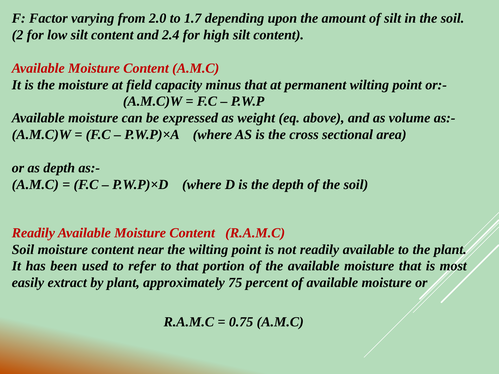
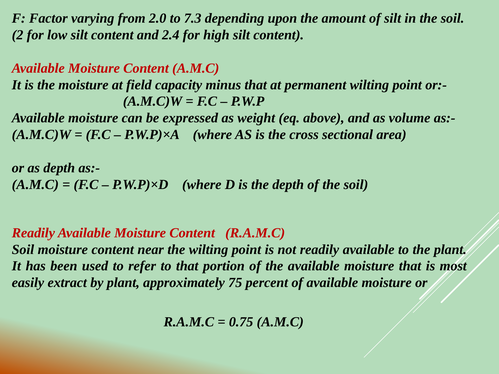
1.7: 1.7 -> 7.3 (193, 18)
